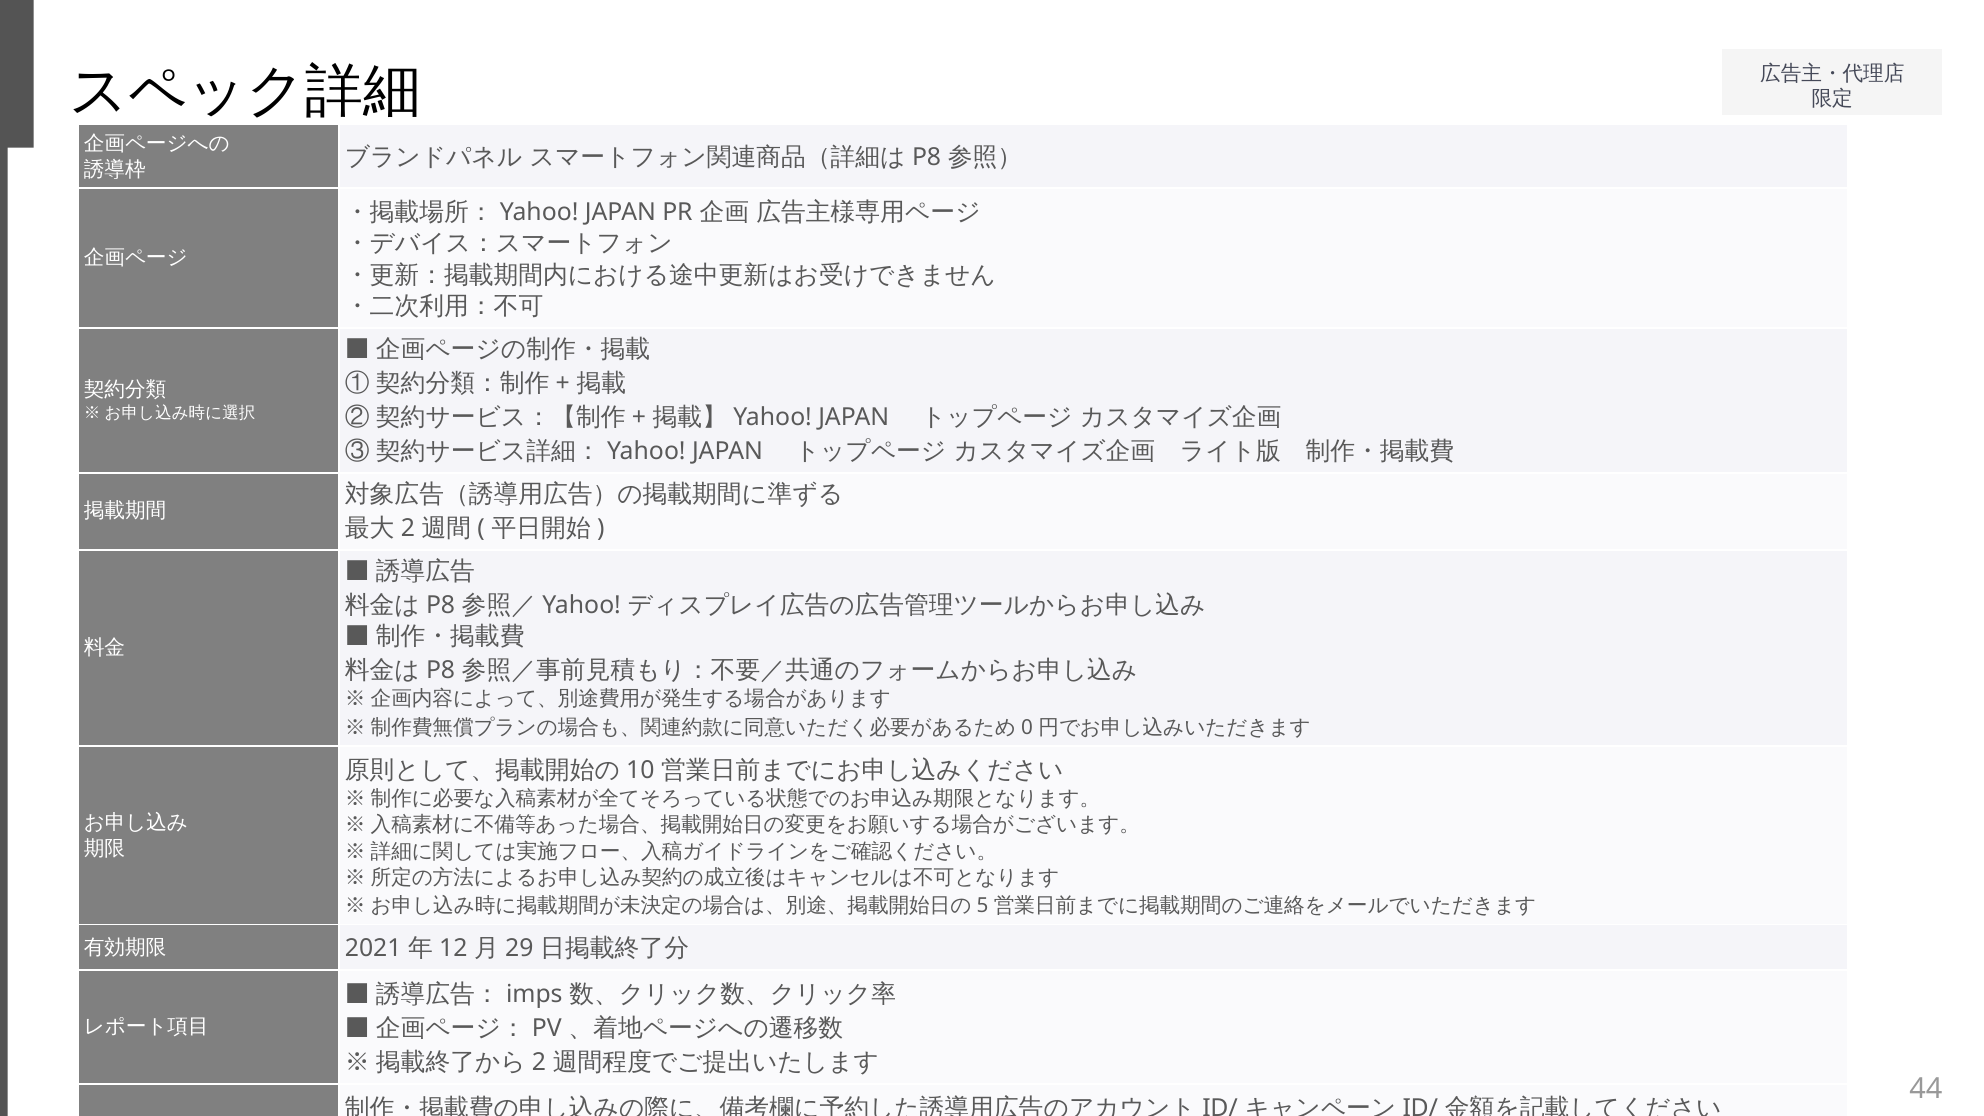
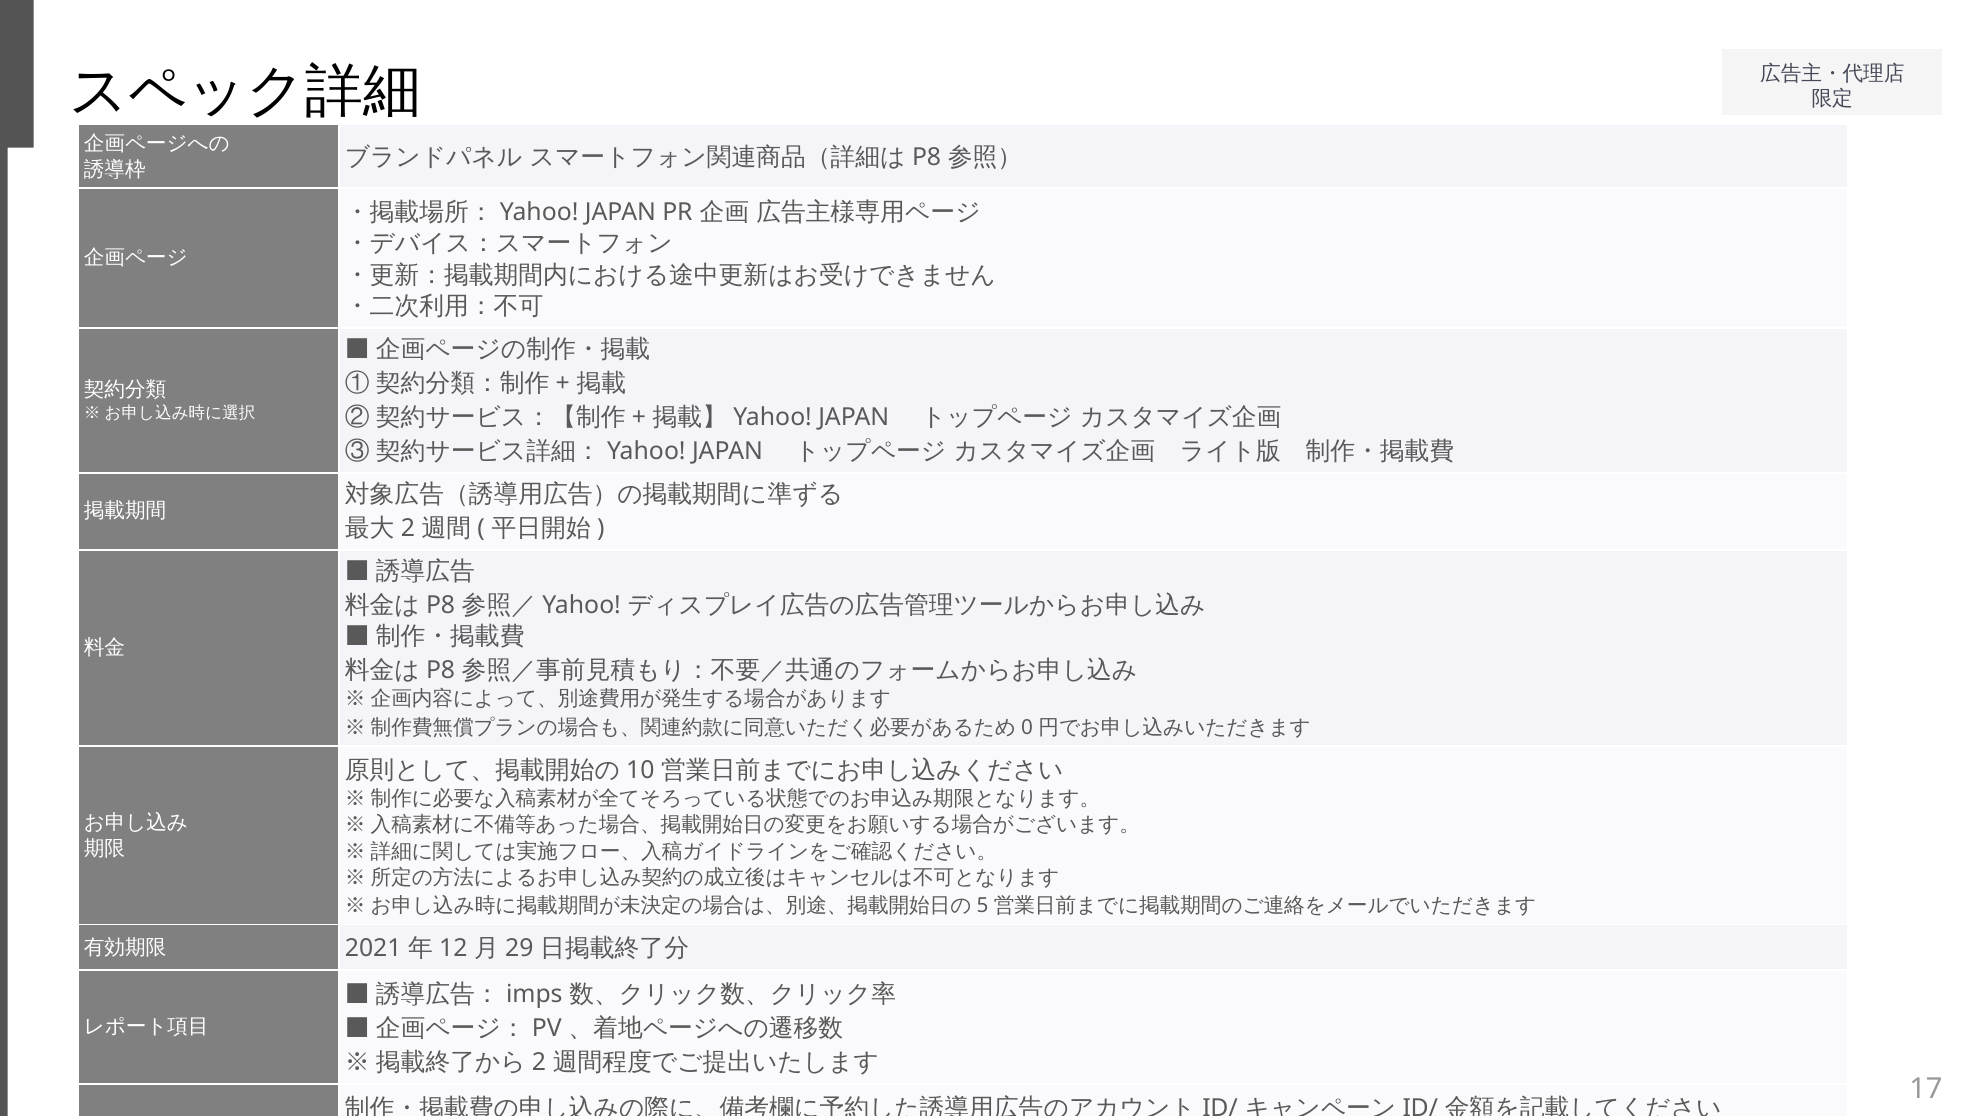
44: 44 -> 17 (1926, 1089)
